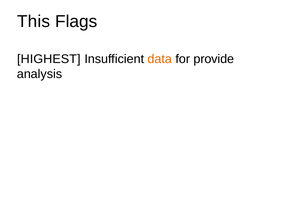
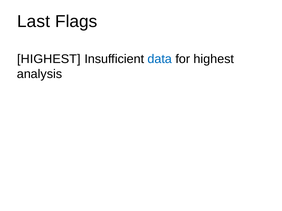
This: This -> Last (34, 21)
data colour: orange -> blue (160, 59)
for provide: provide -> highest (214, 59)
